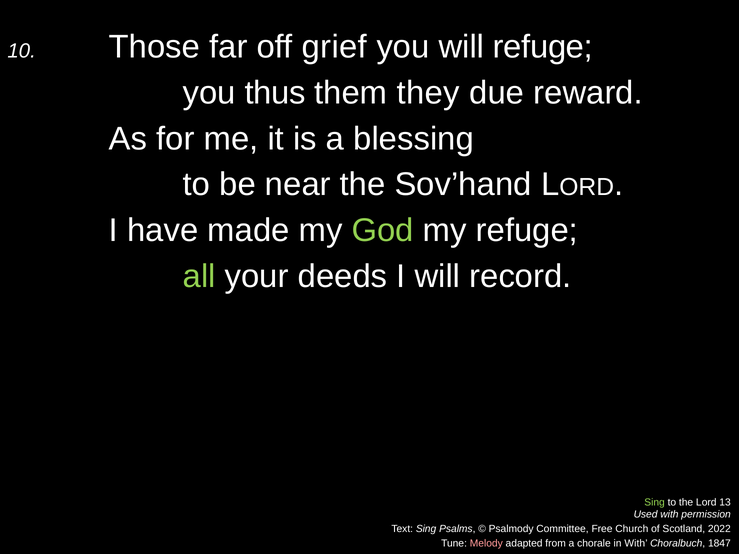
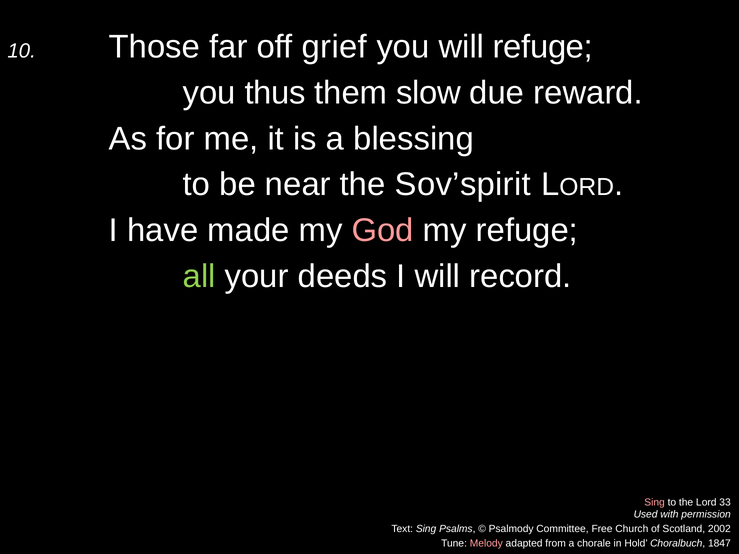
they: they -> slow (428, 93)
Sov’hand: Sov’hand -> Sov’spirit (463, 185)
God colour: light green -> pink (383, 231)
Sing colour: light green -> pink (655, 503)
13: 13 -> 33 (725, 503)
2022: 2022 -> 2002 (719, 529)
in With: With -> Hold (636, 544)
